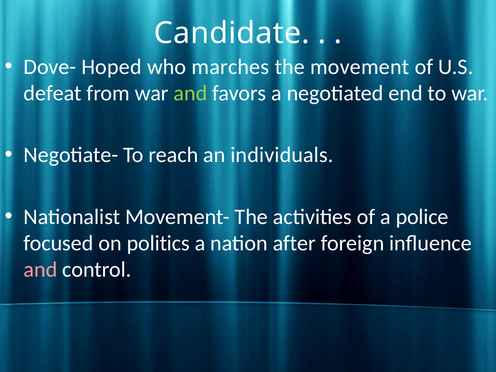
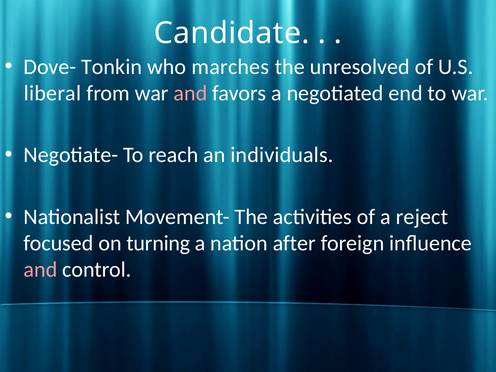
Hoped: Hoped -> Tonkin (112, 67)
movement: movement -> unresolved (360, 67)
defeat: defeat -> liberal (52, 93)
and colour: light green -> pink (190, 93)
police: police -> reject (422, 217)
politics: politics -> turning (158, 243)
